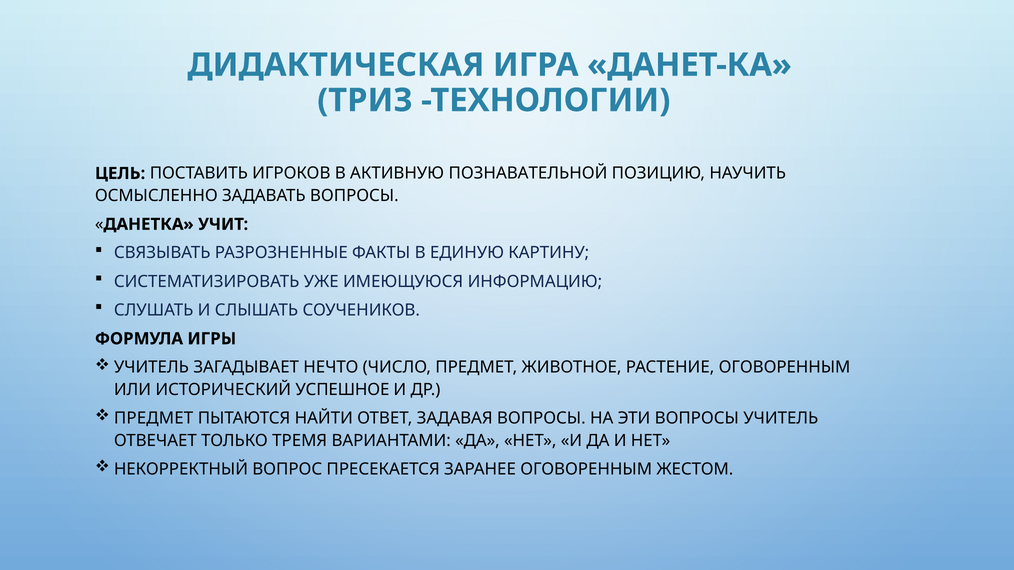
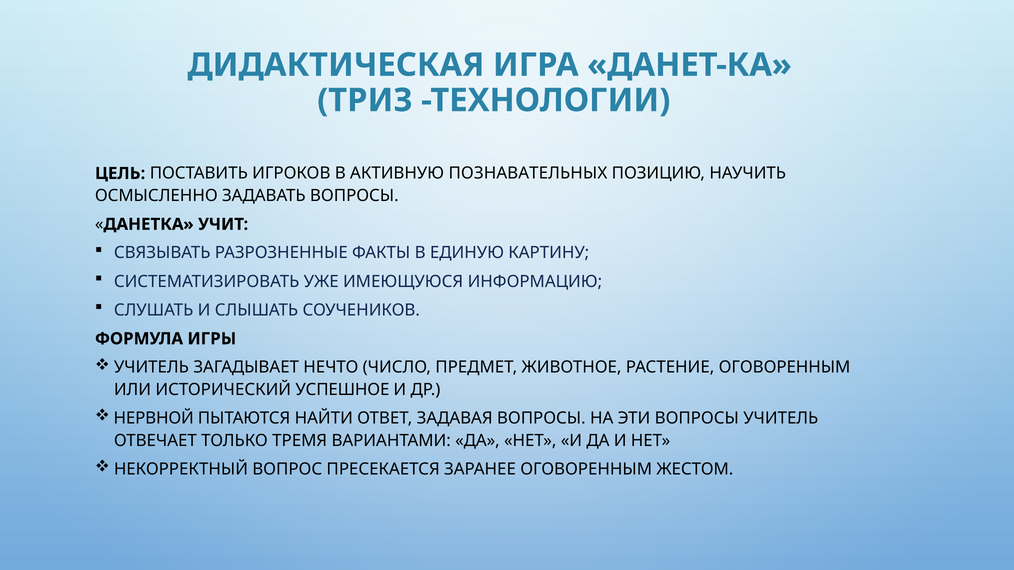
ПОЗНАВАТЕЛЬНОЙ: ПОЗНАВАТЕЛЬНОЙ -> ПОЗНАВАТЕЛЬНЫХ (528, 174)
ПРЕДМЕТ: ПРЕДМЕТ -> НЕРВНОЙ (154, 418)
